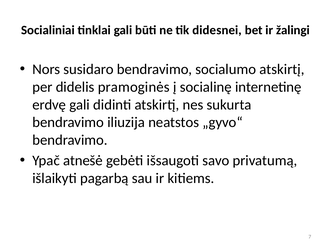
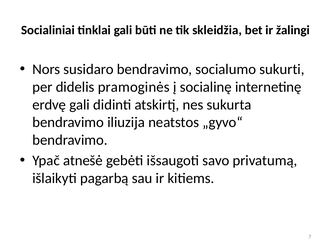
didesnei: didesnei -> skleidžia (217, 30)
socialumo atskirtį: atskirtį -> sukurti (282, 69)
